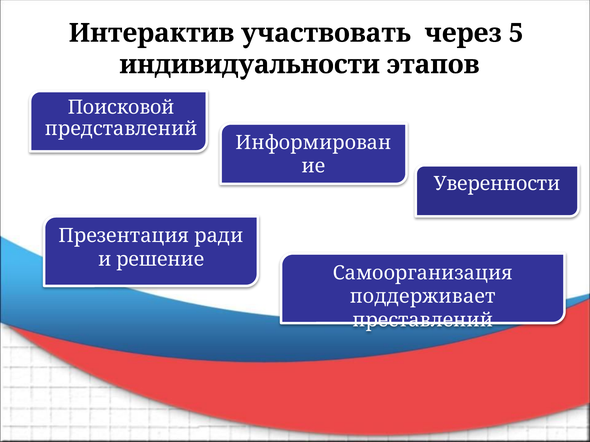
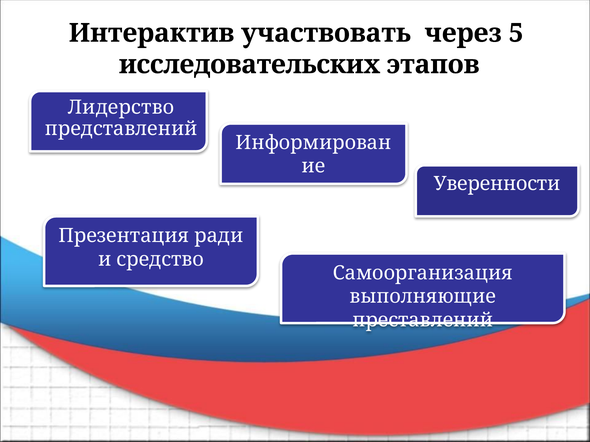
индивидуальности: индивидуальности -> исследовательских (250, 65)
Поисковой: Поисковой -> Лидерство (121, 107)
решение: решение -> средство (160, 260)
поддерживает: поддерживает -> выполняющие (423, 297)
